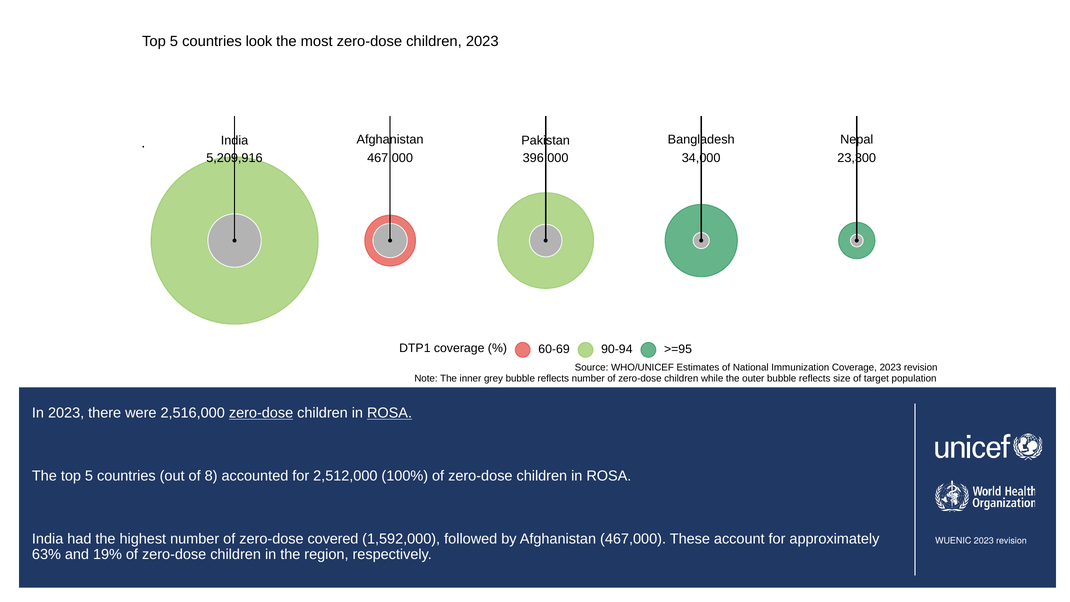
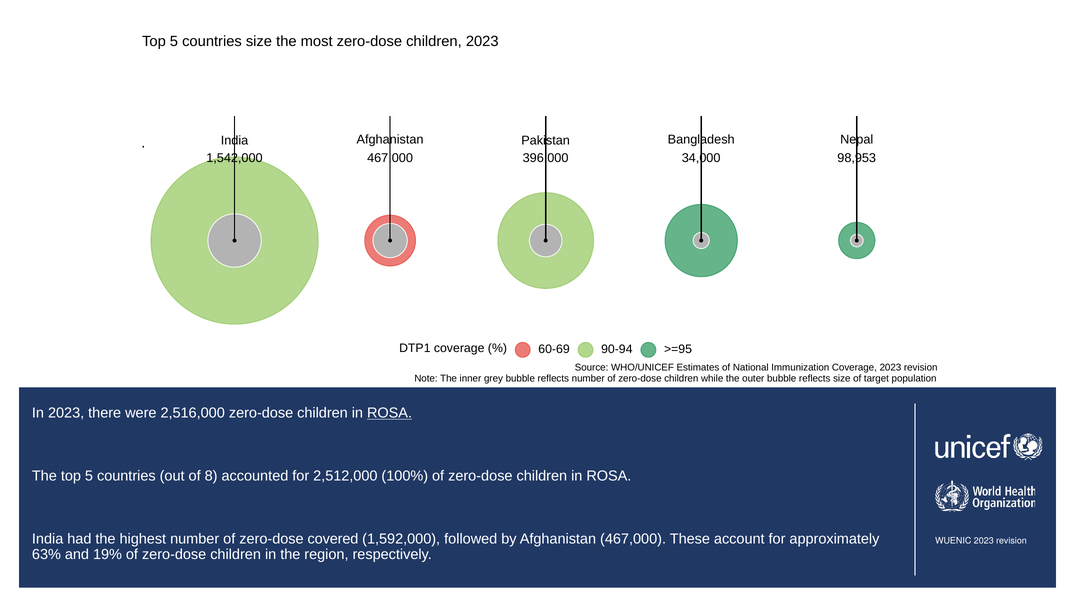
countries look: look -> size (259, 42)
5,209,916: 5,209,916 -> 1,542,000 (234, 158)
23,300: 23,300 -> 98,953 (857, 158)
zero-dose underline: present -> none (261, 413)
